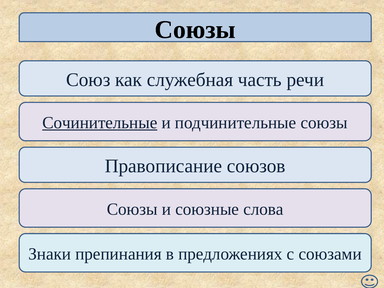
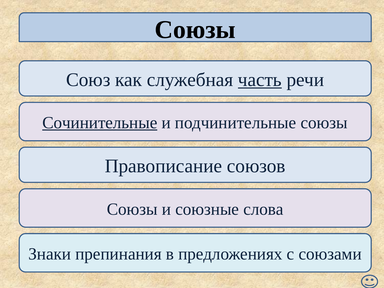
часть underline: none -> present (260, 80)
